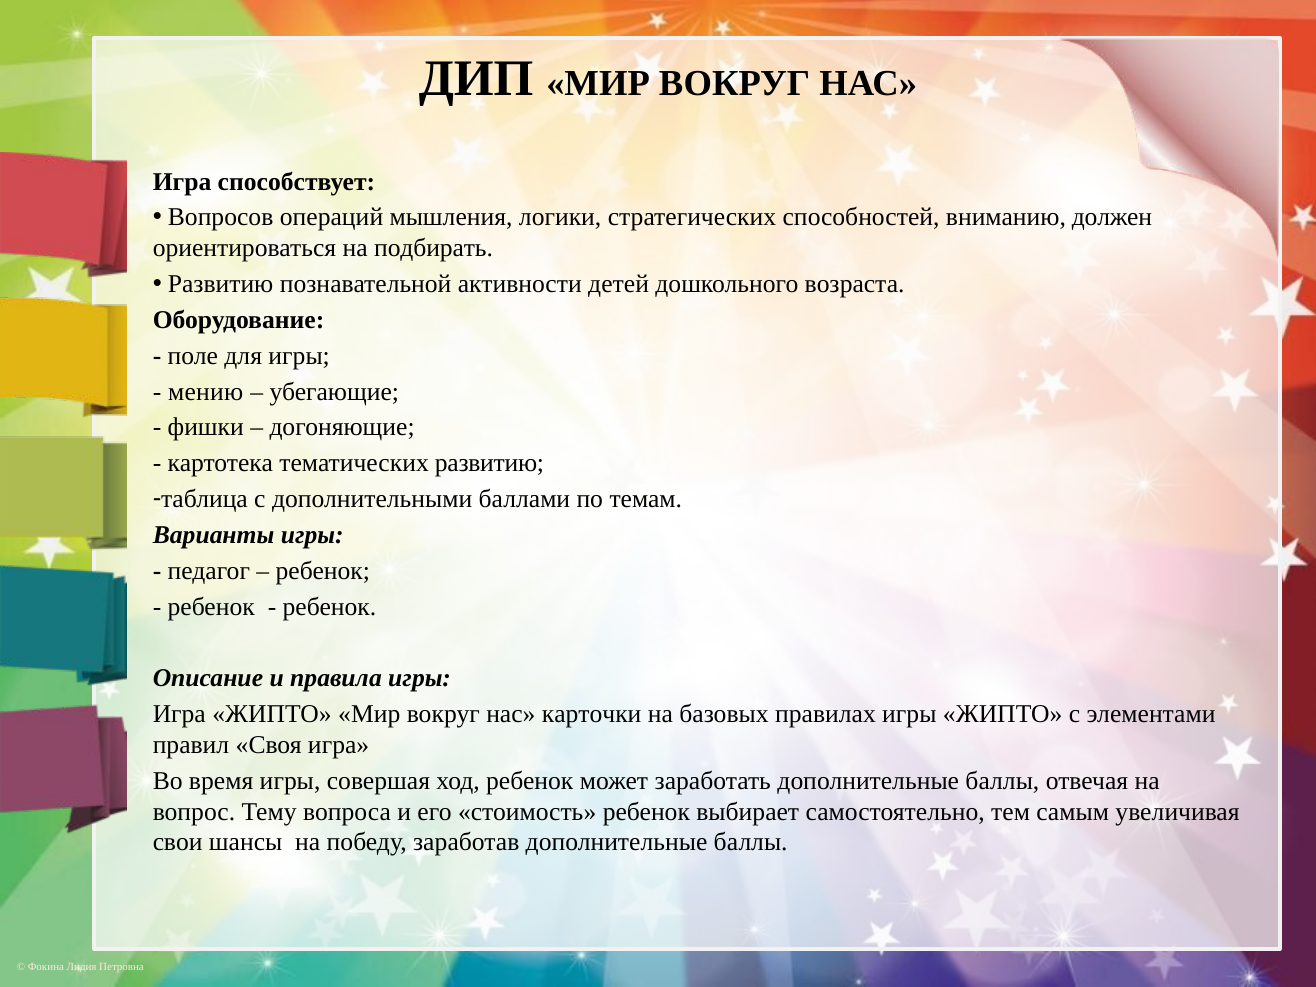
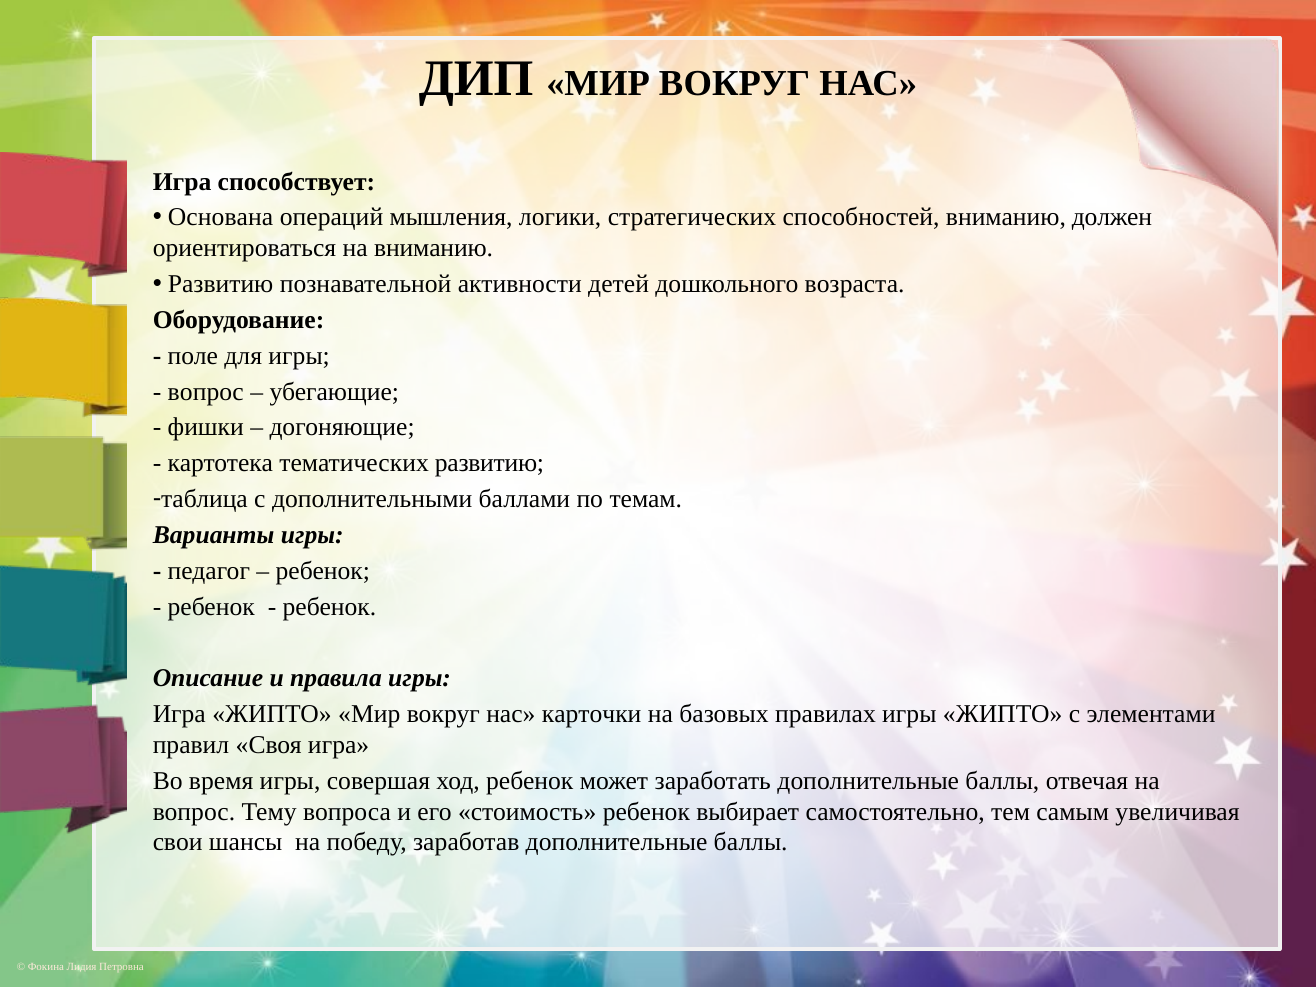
Вопросов: Вопросов -> Основана (221, 218)
на подбирать: подбирать -> вниманию (434, 248)
мению: мению -> вопрос (206, 392)
